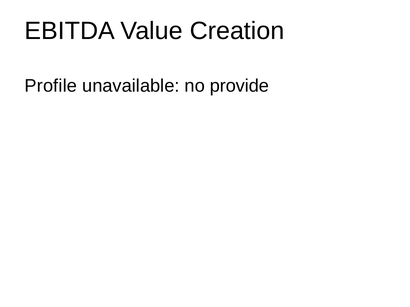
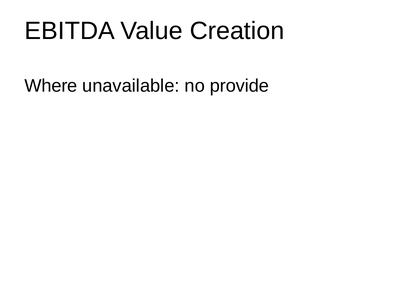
Profile: Profile -> Where (51, 86)
